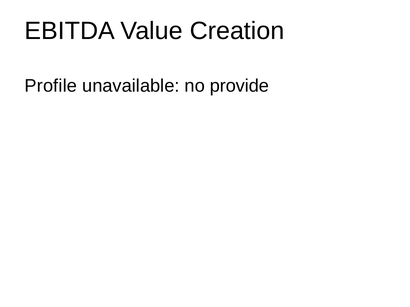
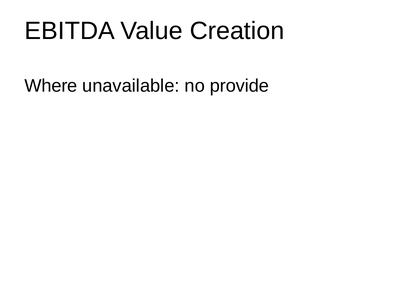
Profile: Profile -> Where (51, 86)
